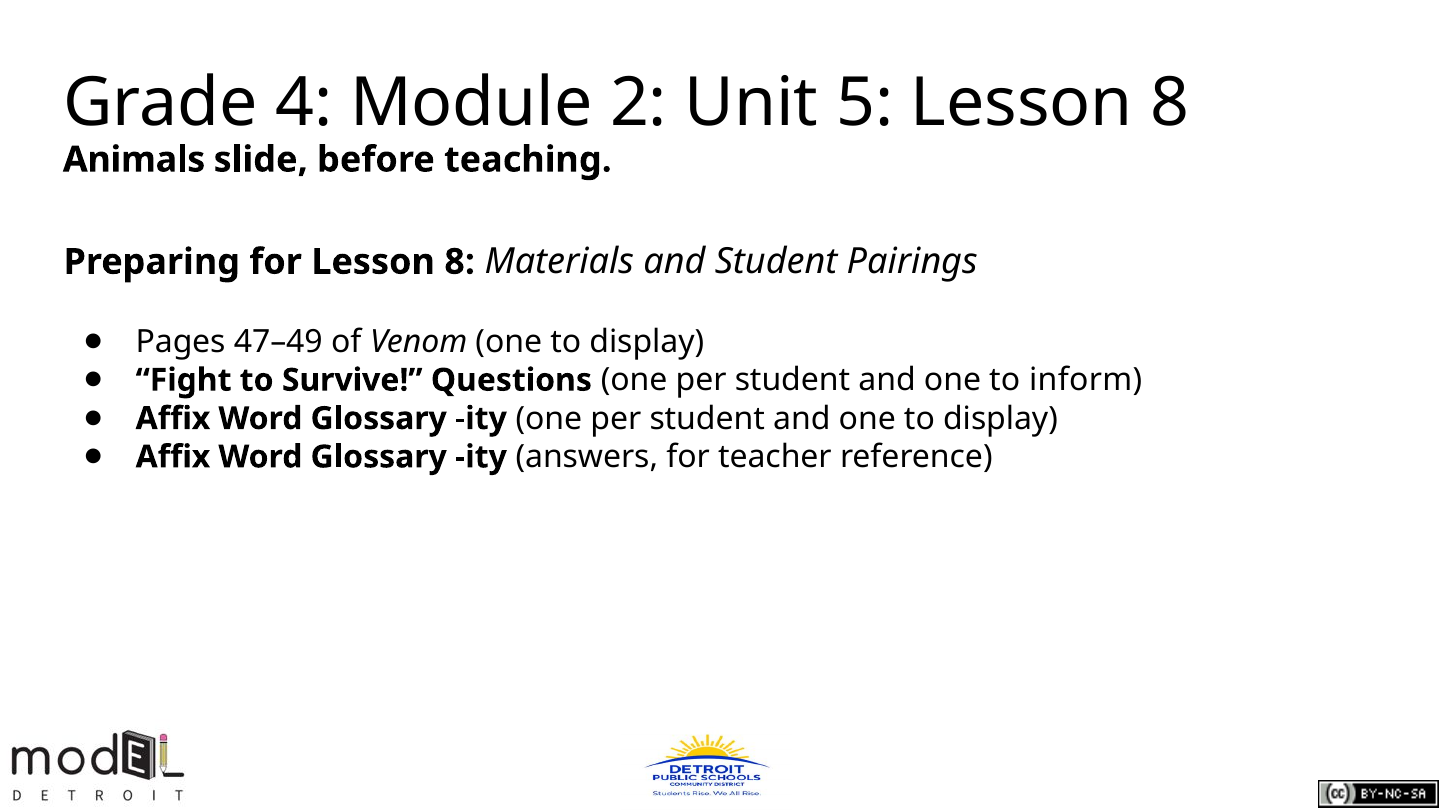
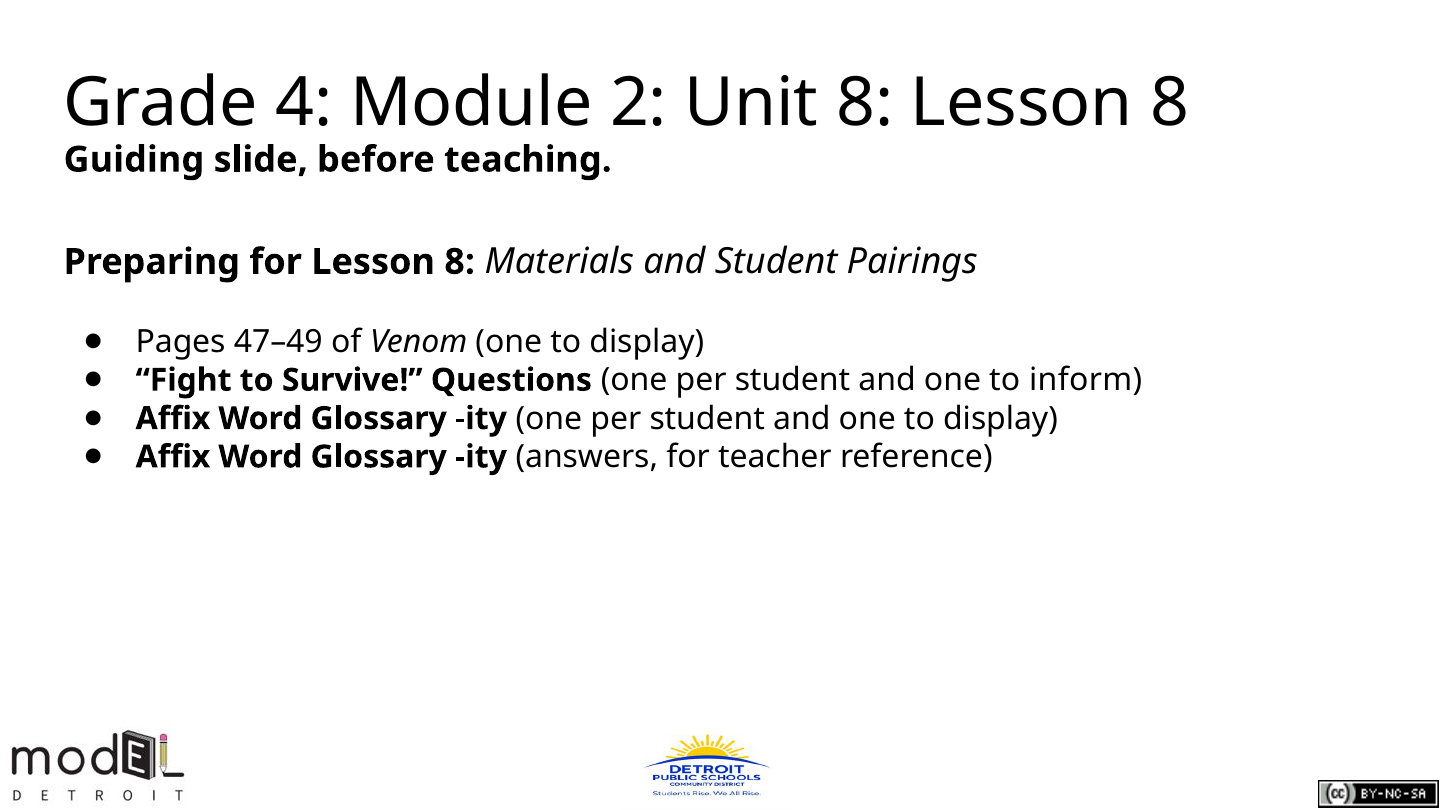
Unit 5: 5 -> 8 (865, 103)
Animals: Animals -> Guiding (134, 160)
